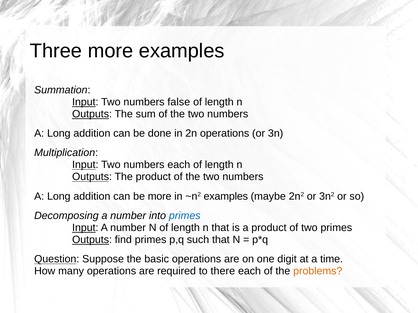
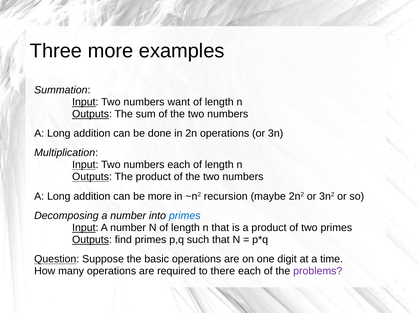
false: false -> want (179, 102)
~n2 examples: examples -> recursion (226, 197)
problems colour: orange -> purple (318, 272)
